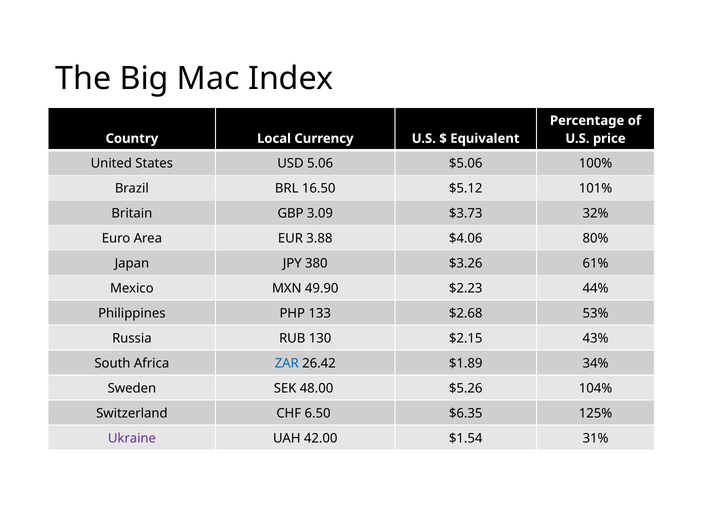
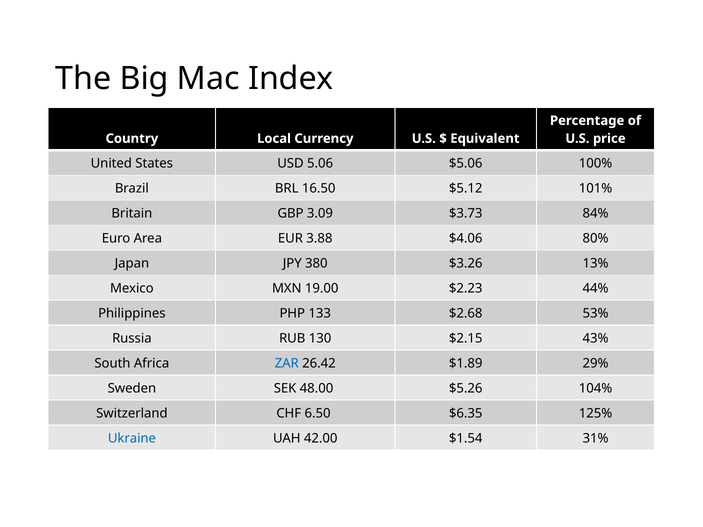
32%: 32% -> 84% (596, 214)
61%: 61% -> 13% (596, 264)
49.90: 49.90 -> 19.00 (322, 289)
34%: 34% -> 29% (596, 364)
Ukraine colour: purple -> blue (132, 438)
